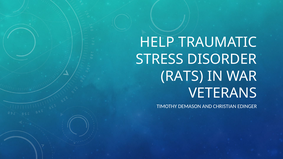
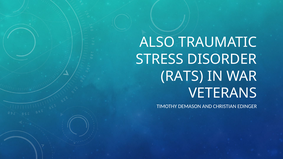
HELP: HELP -> ALSO (157, 42)
